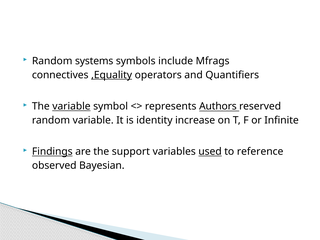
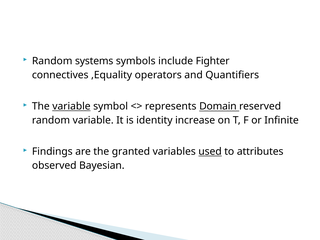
Mfrags: Mfrags -> Fighter (213, 61)
,Equality underline: present -> none (112, 75)
Authors: Authors -> Domain (218, 106)
Findings underline: present -> none (52, 152)
support: support -> granted (131, 152)
reference: reference -> attributes (260, 152)
